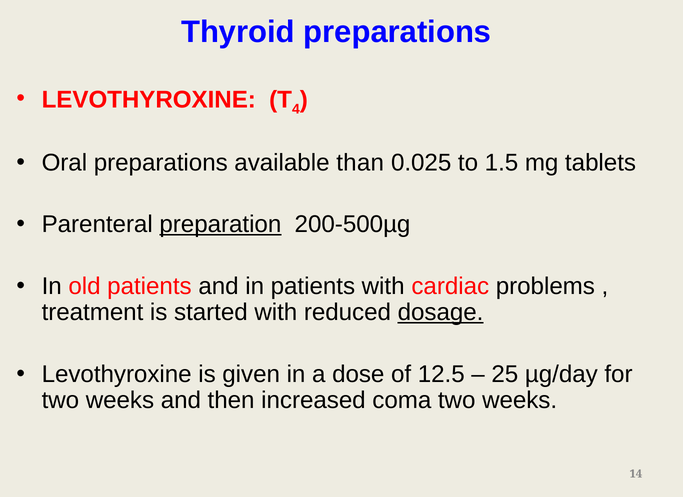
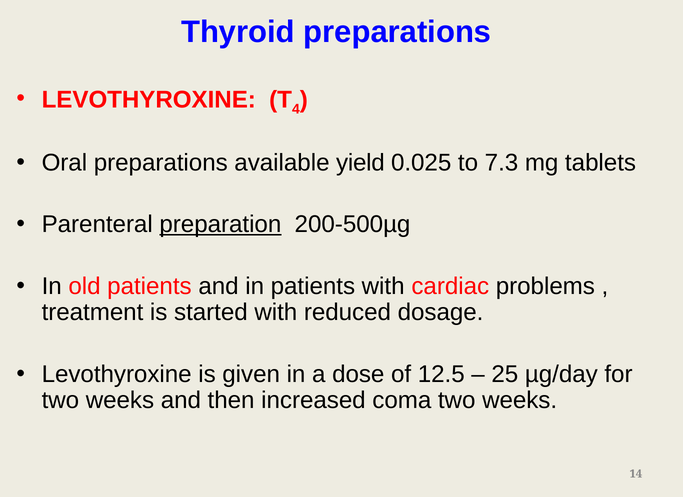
than: than -> yield (360, 162)
1.5: 1.5 -> 7.3 (501, 162)
dosage underline: present -> none (441, 312)
